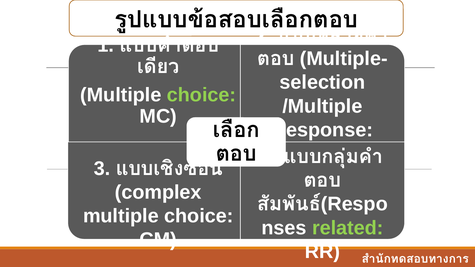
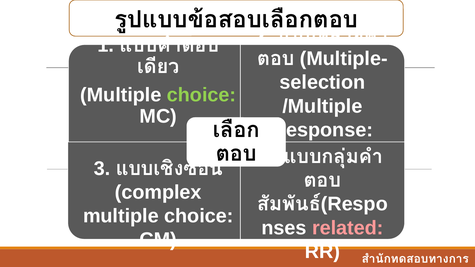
related colour: light green -> pink (348, 228)
